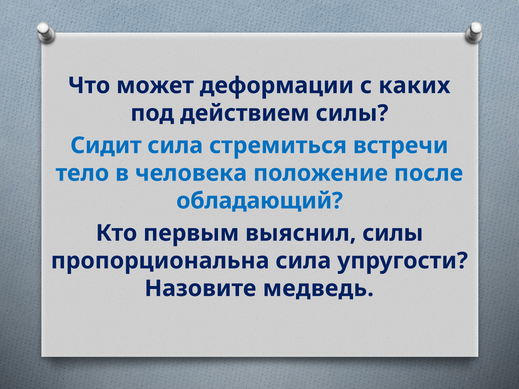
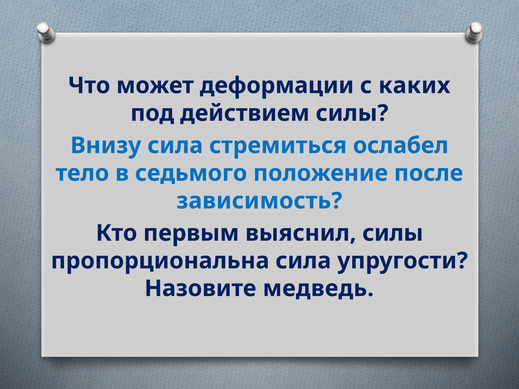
Сидит: Сидит -> Внизу (106, 146)
встречи: встречи -> ослабел (401, 146)
человека: человека -> седьмого (191, 173)
обладающий: обладающий -> зависимость (259, 201)
